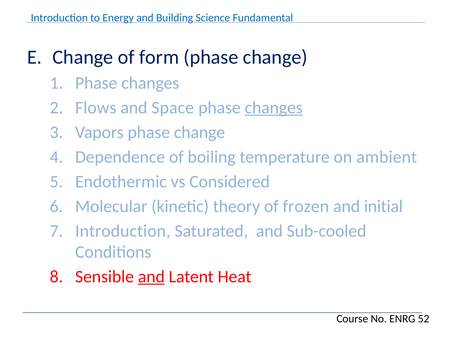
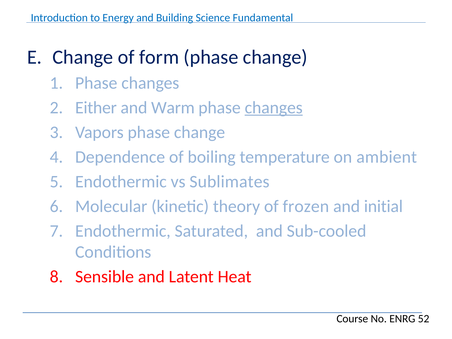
Flows: Flows -> Either (96, 108)
Space: Space -> Warm (173, 108)
Considered: Considered -> Sublimates (229, 182)
Introduction: Introduction -> Endothermic (123, 231)
and underline: present -> none (151, 277)
